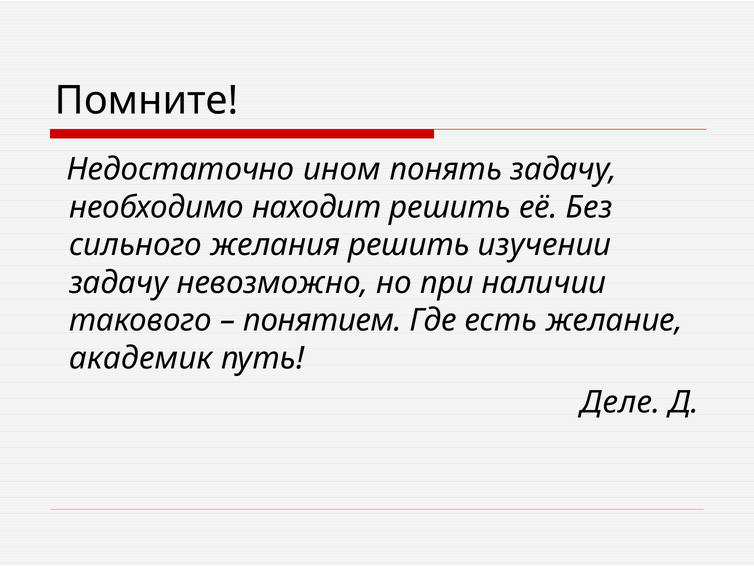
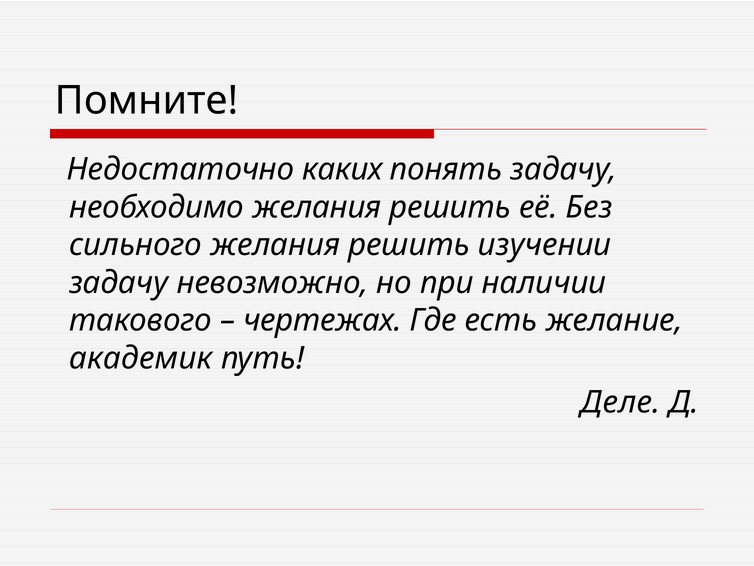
ином: ином -> каких (342, 169)
необходимо находит: находит -> желания (317, 207)
понятием: понятием -> чертежах (323, 320)
